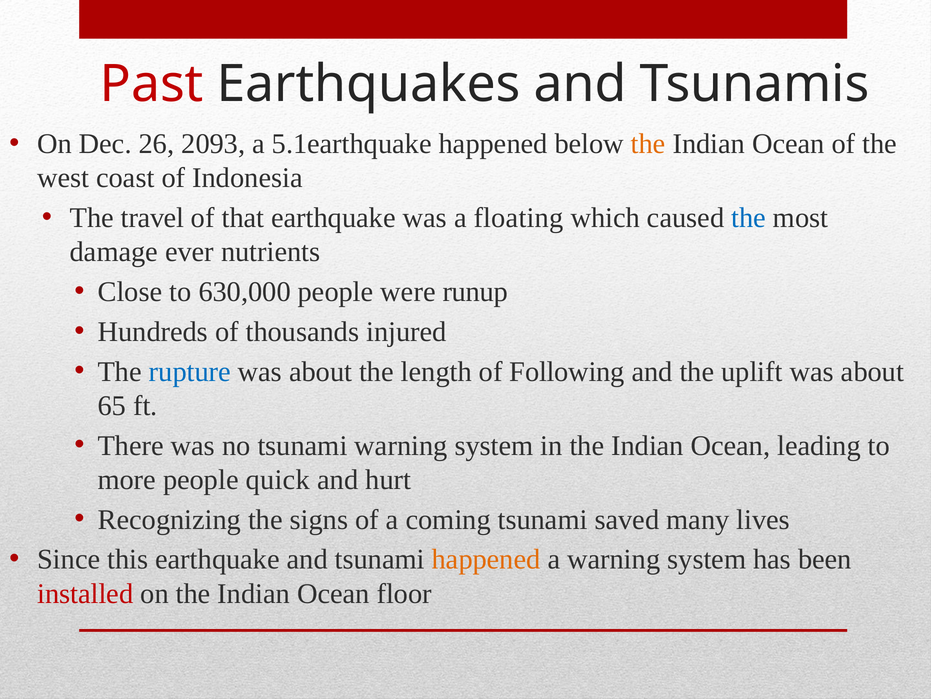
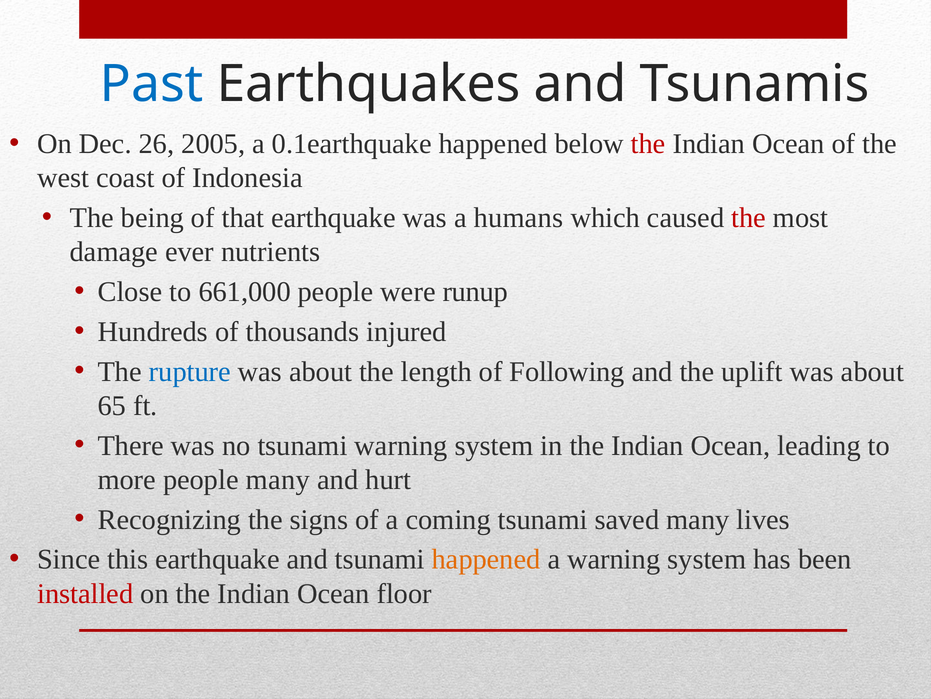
Past colour: red -> blue (152, 84)
2093: 2093 -> 2005 (213, 144)
5.1earthquake: 5.1earthquake -> 0.1earthquake (352, 144)
the colour: orange -> red (648, 144)
travel: travel -> being (152, 218)
floating: floating -> humans (519, 218)
the colour: blue -> red (749, 218)
630,000: 630,000 -> 661,000 (245, 292)
people quick: quick -> many (278, 479)
